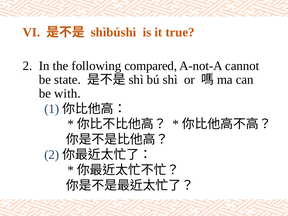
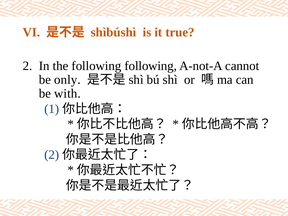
following compared: compared -> following (151, 66)
state: state -> only (67, 80)
